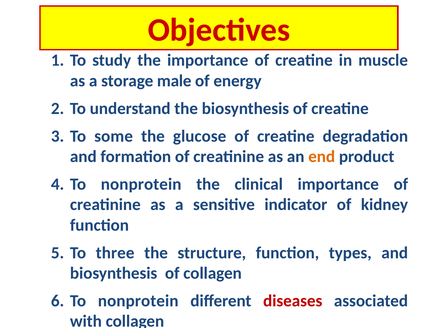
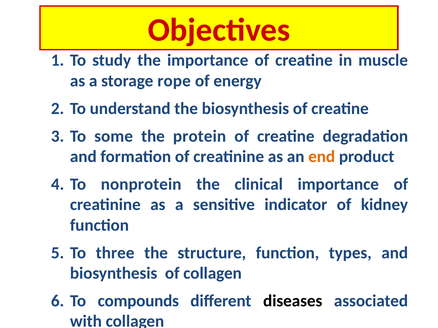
male: male -> rope (174, 81)
glucose: glucose -> protein (200, 136)
nonprotein: nonprotein -> compounds (138, 301)
diseases colour: red -> black (293, 301)
